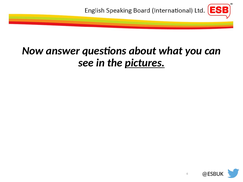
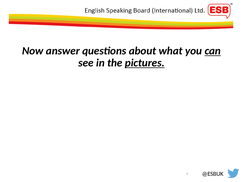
can underline: none -> present (213, 51)
